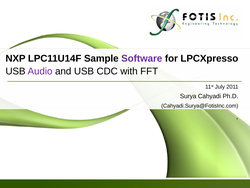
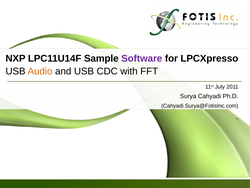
Audio colour: purple -> orange (40, 71)
